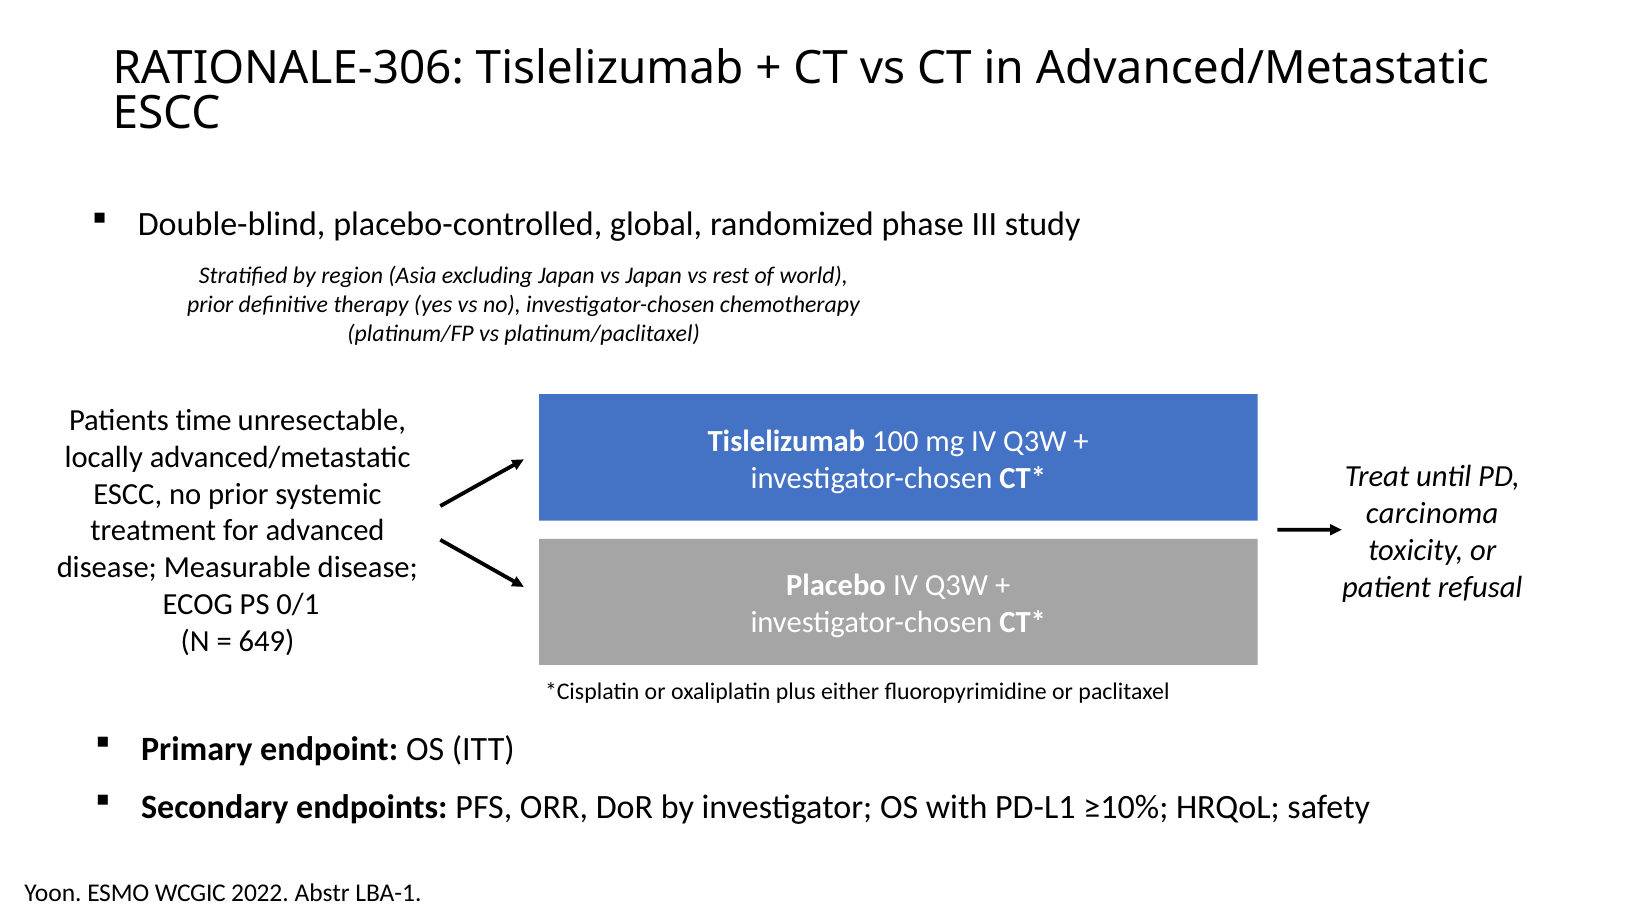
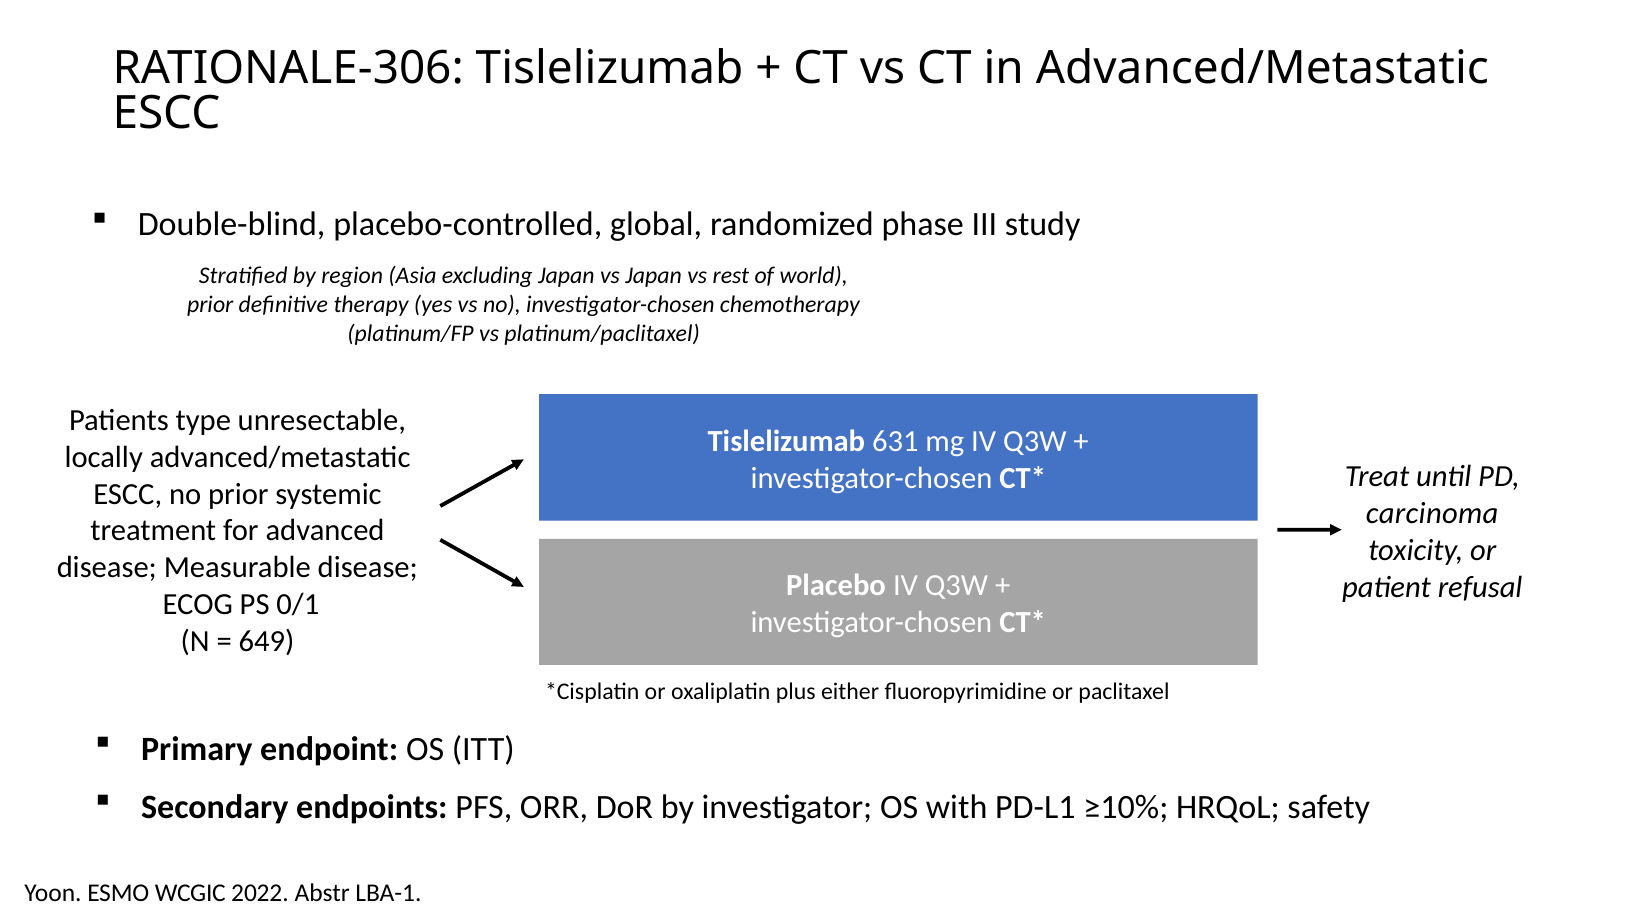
time: time -> type (203, 420)
100: 100 -> 631 (895, 441)
